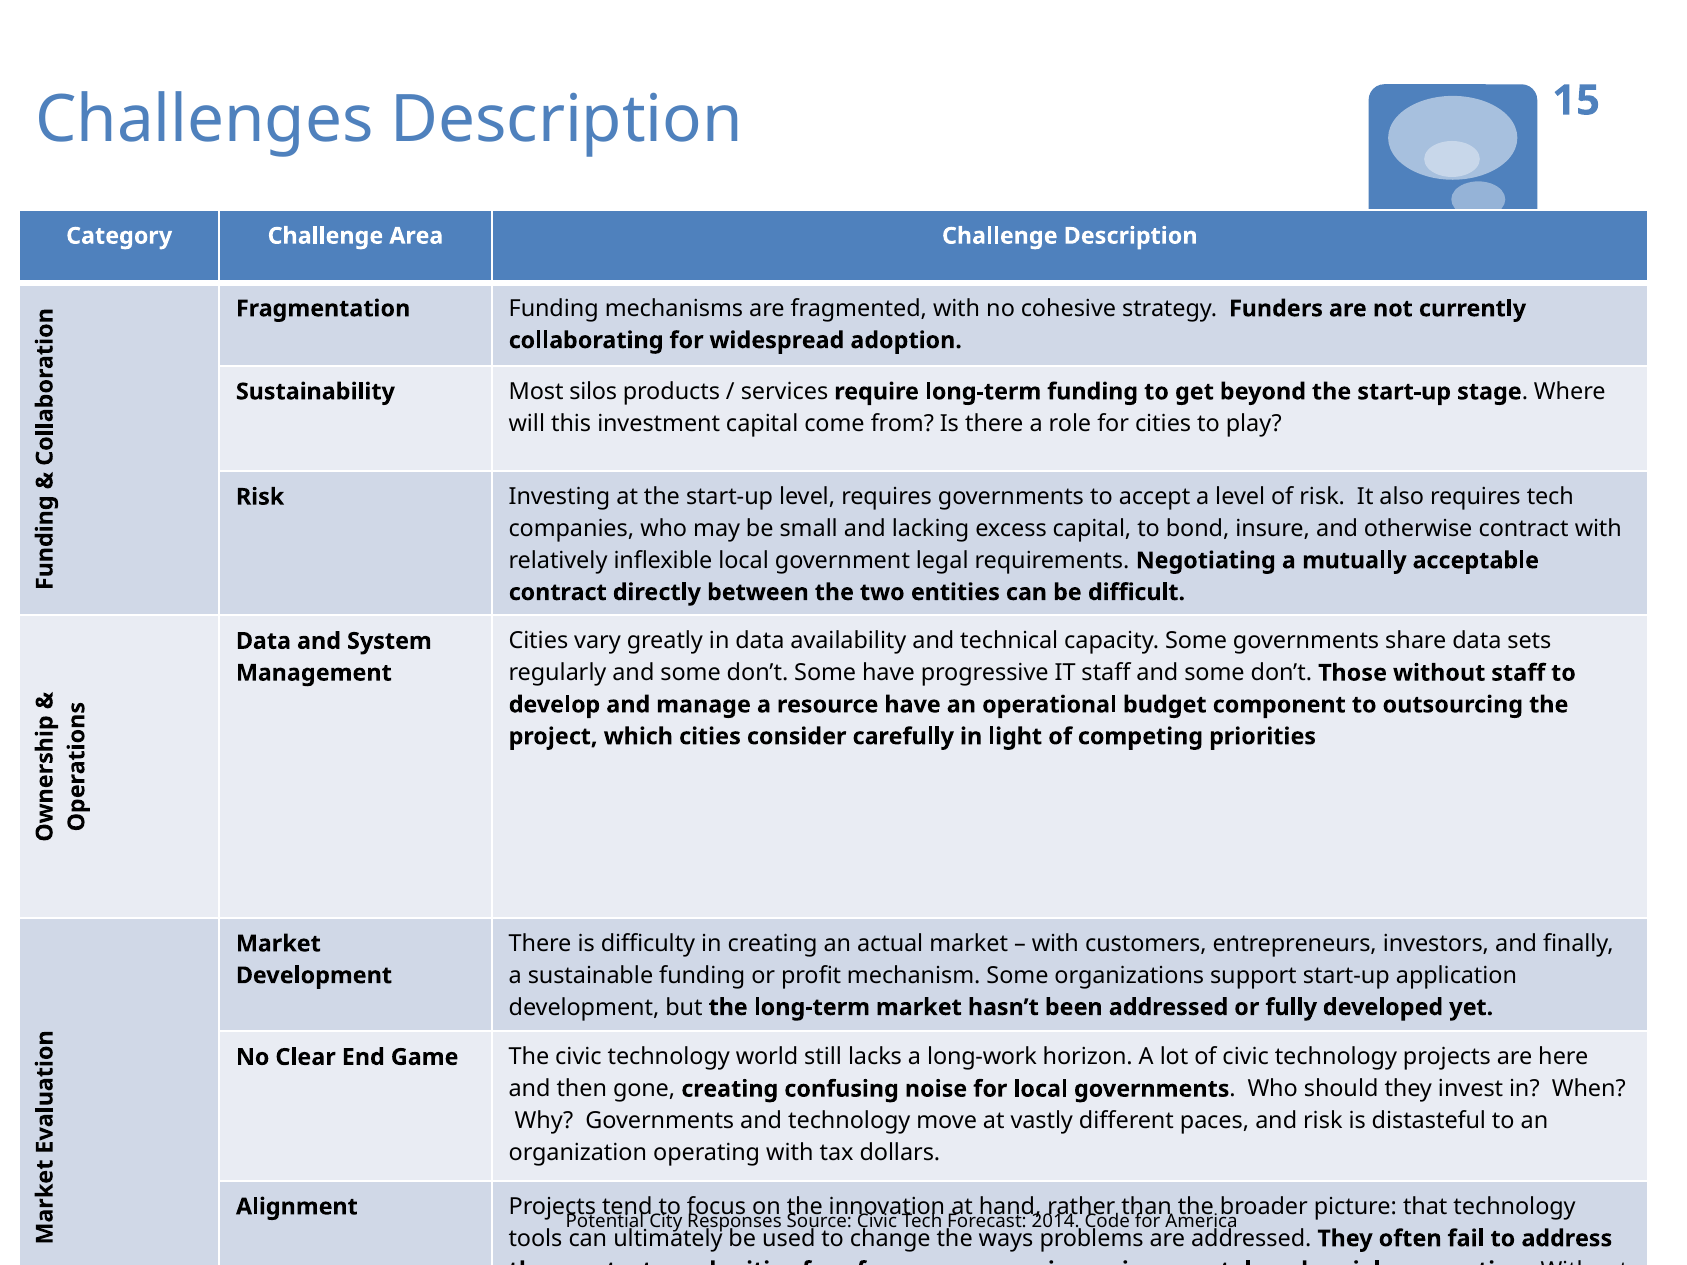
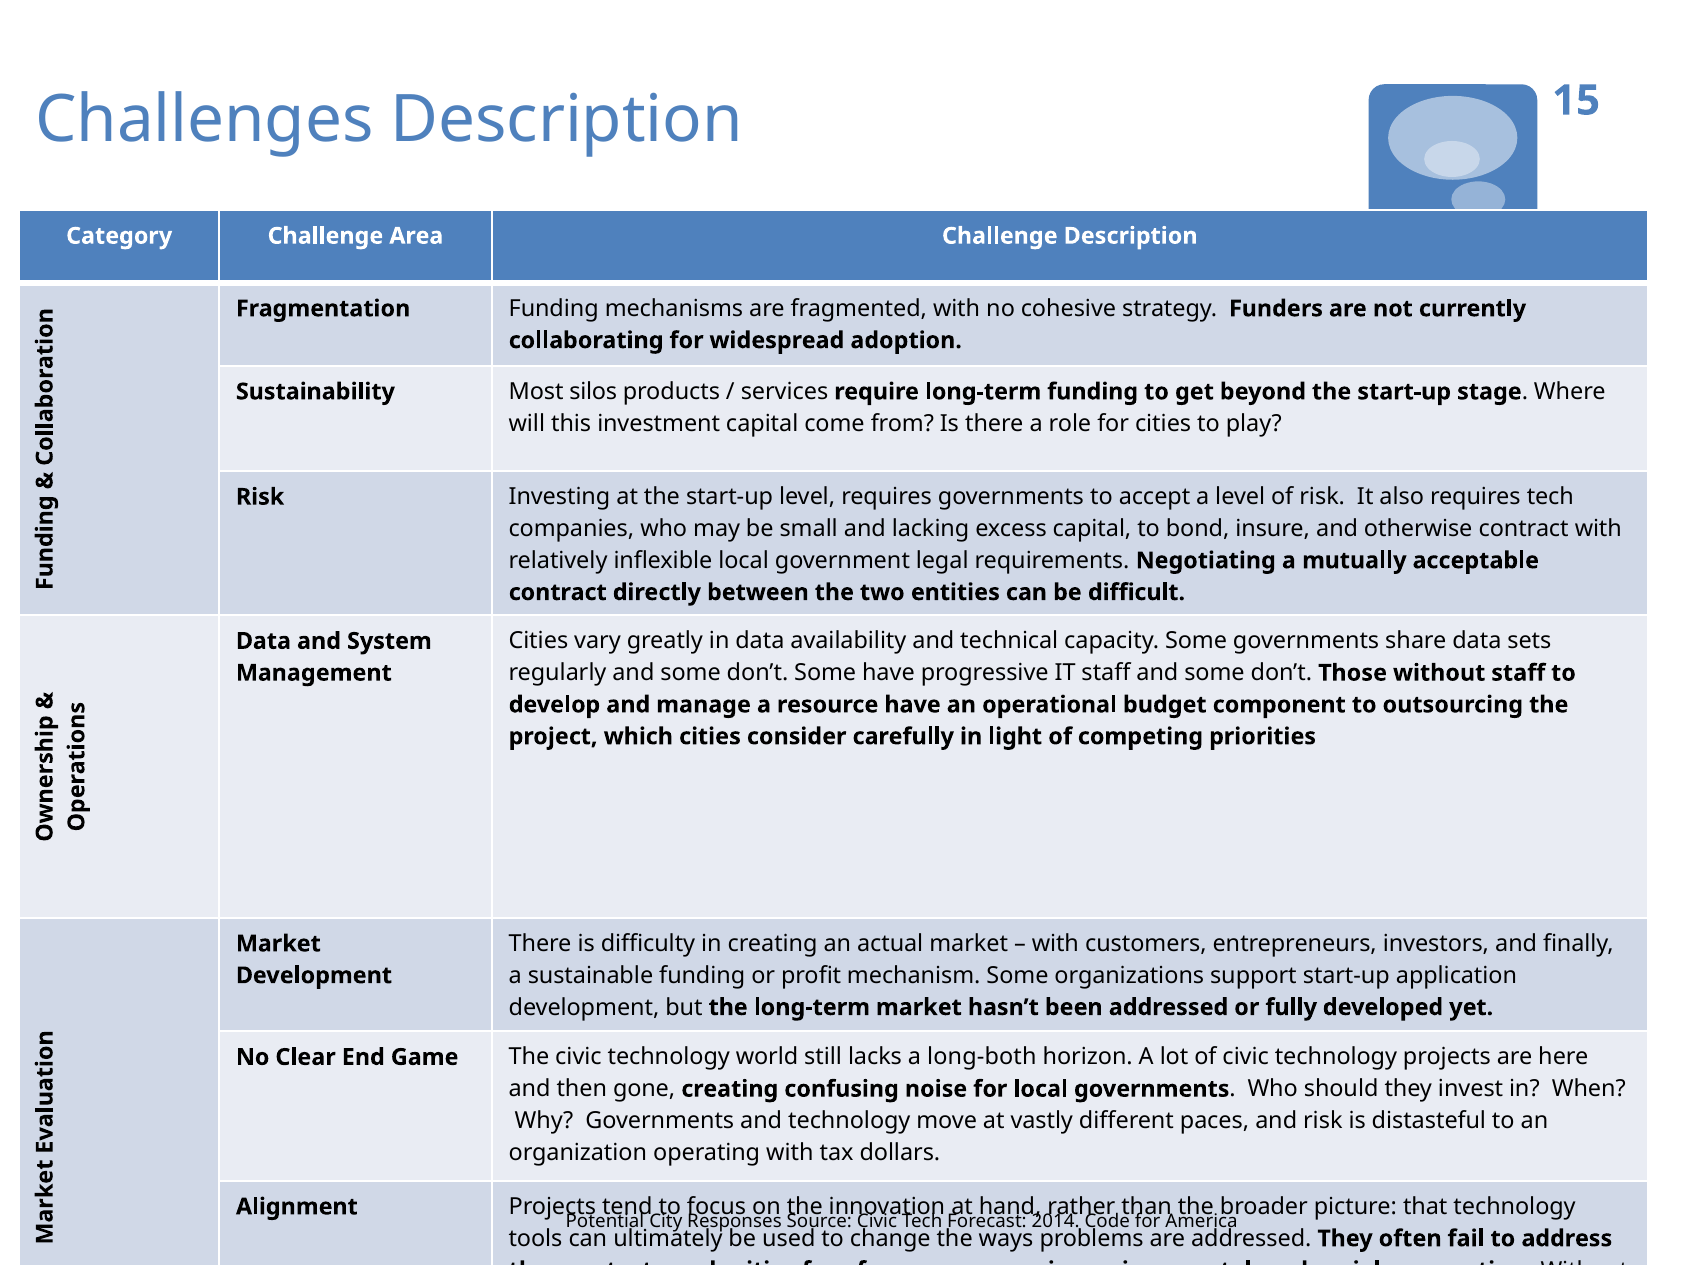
long-work: long-work -> long-both (982, 1057)
